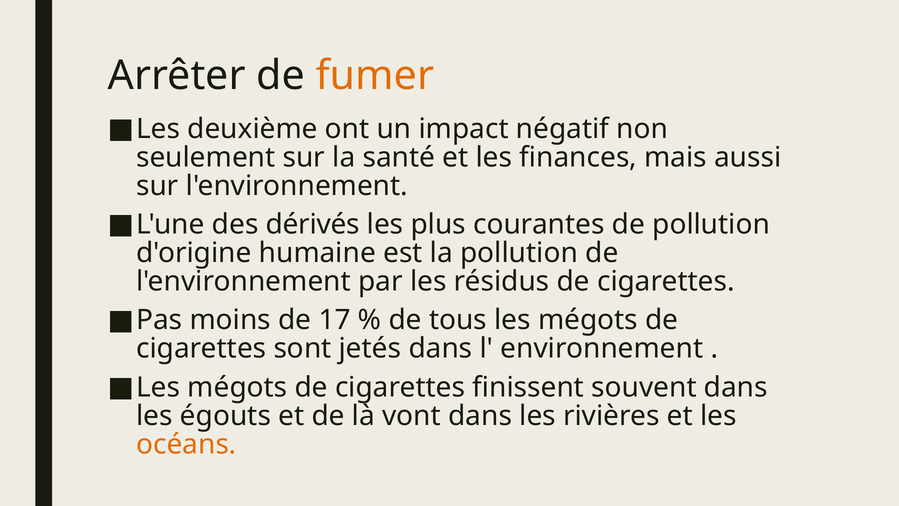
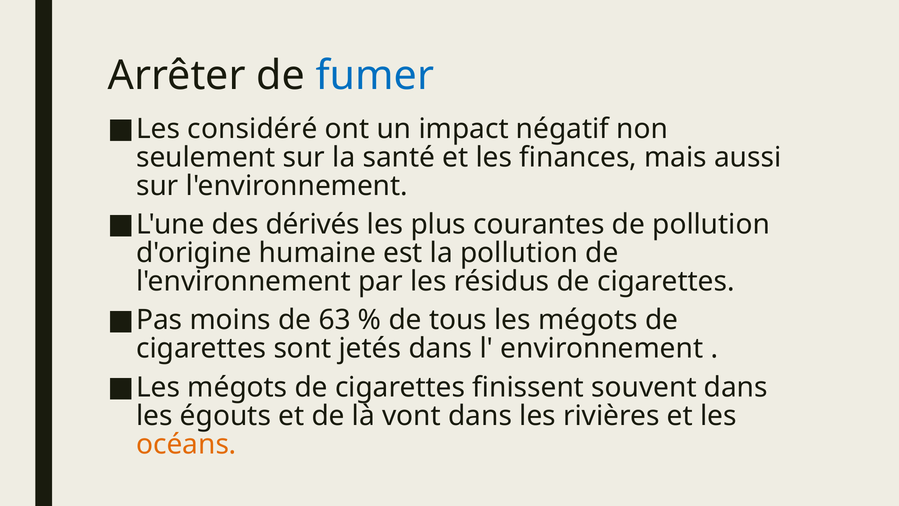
fumer colour: orange -> blue (375, 76)
deuxième: deuxième -> considéré (252, 129)
17: 17 -> 63 (335, 320)
